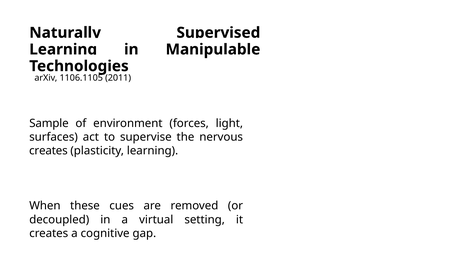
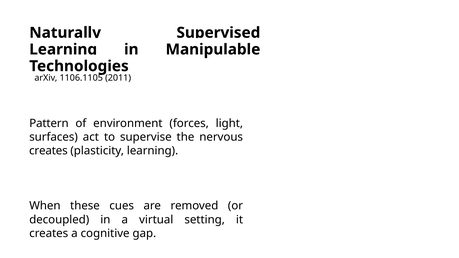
Sample: Sample -> Pattern (49, 123)
